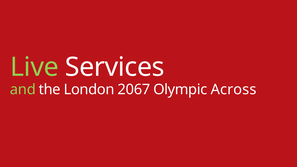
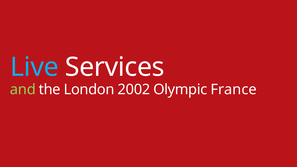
Live colour: light green -> light blue (34, 67)
2067: 2067 -> 2002 (134, 90)
Across: Across -> France (234, 90)
